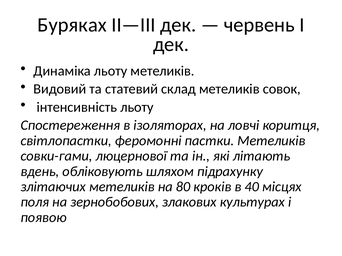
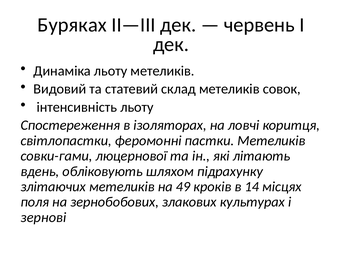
80: 80 -> 49 (183, 187)
40: 40 -> 14 (252, 187)
появою: появою -> зернові (44, 218)
